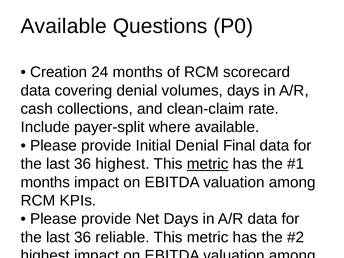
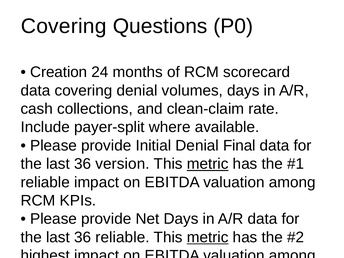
Available: Available -> Covering (64, 26)
36 highest: highest -> version (122, 164)
months: months -> reliable (45, 182)
metric underline: none -> present (208, 237)
